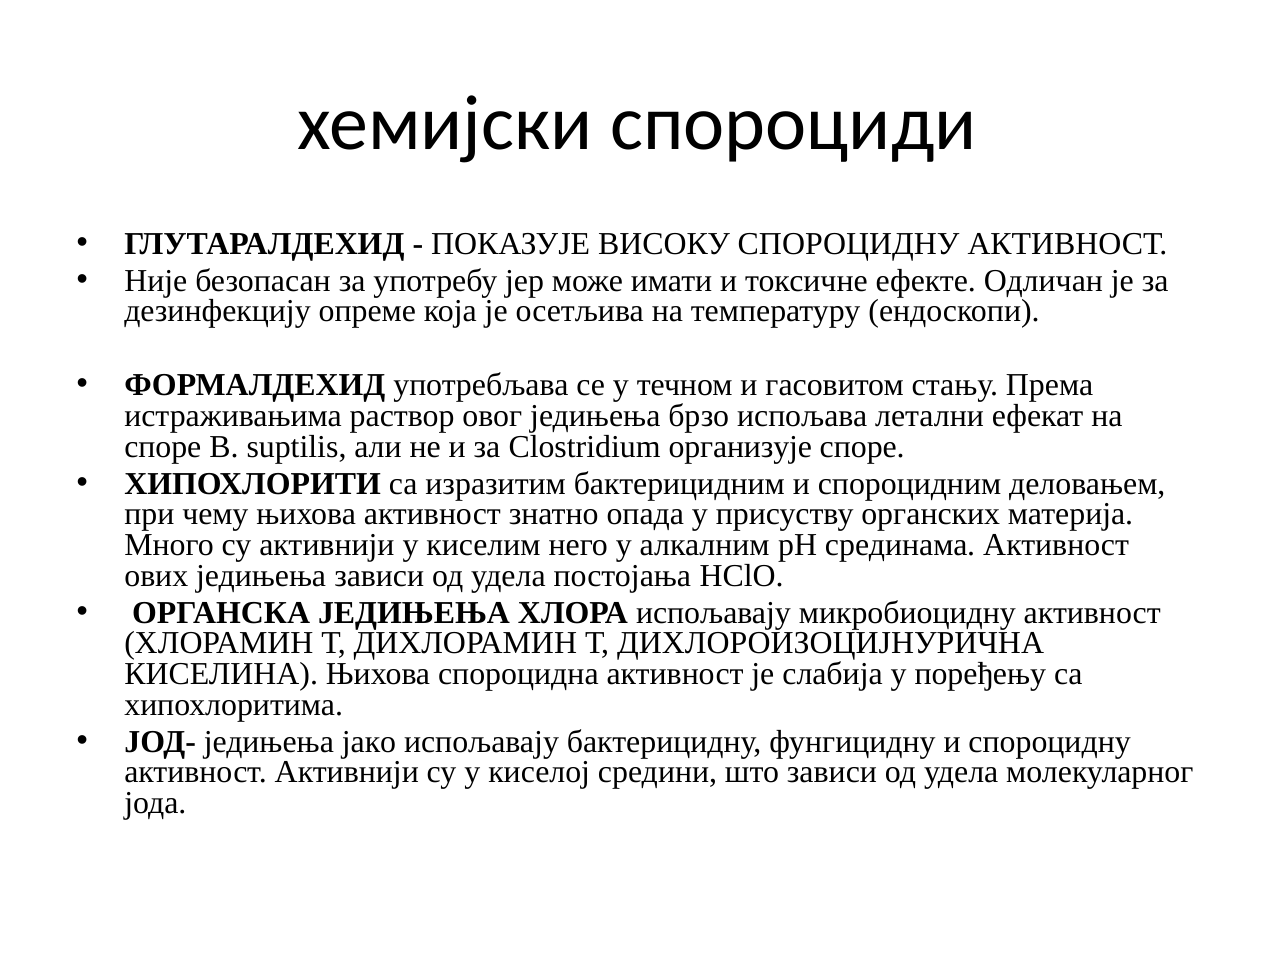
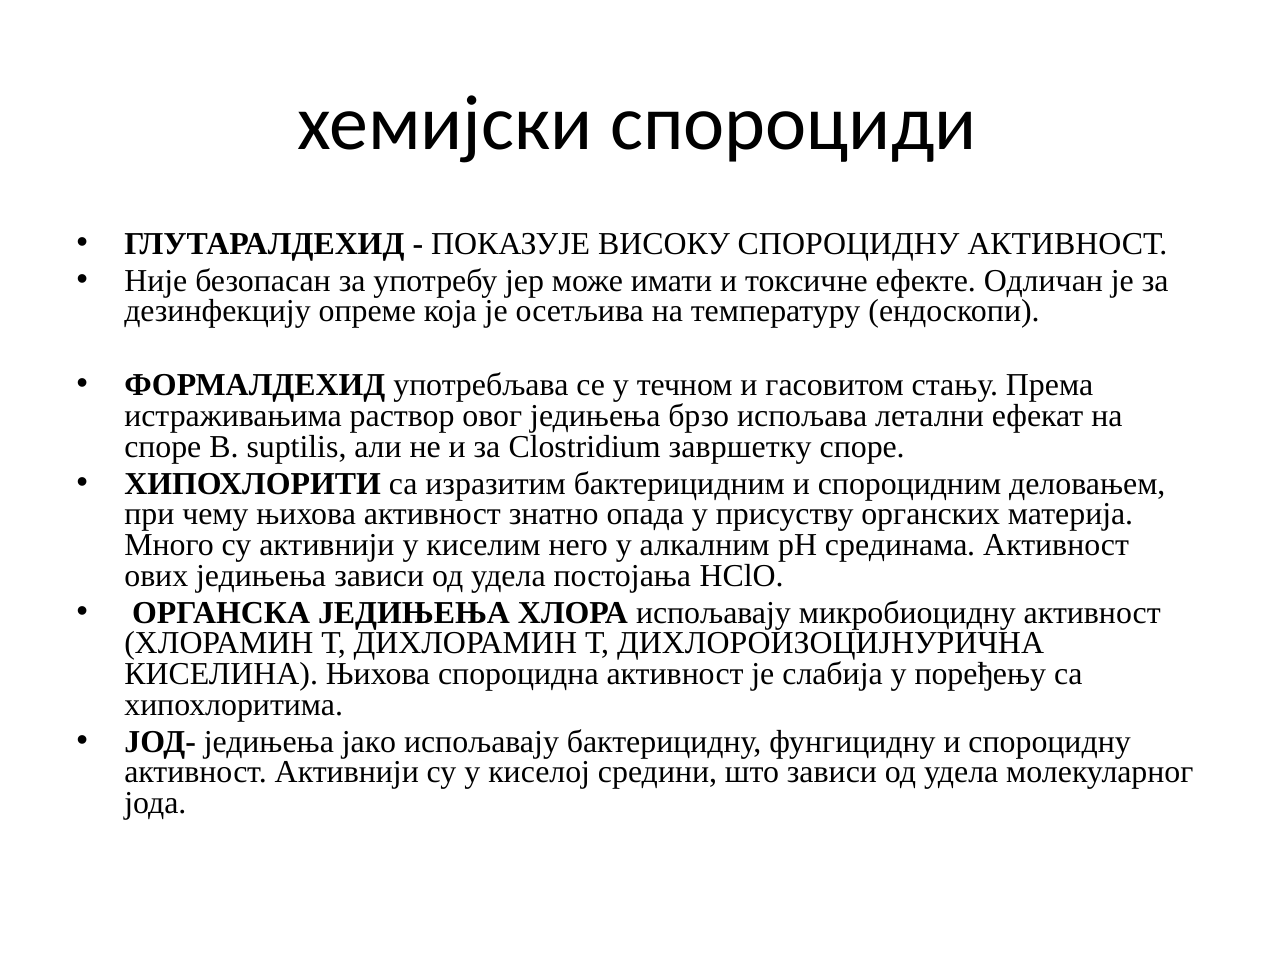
организује: организује -> завршетку (740, 446)
